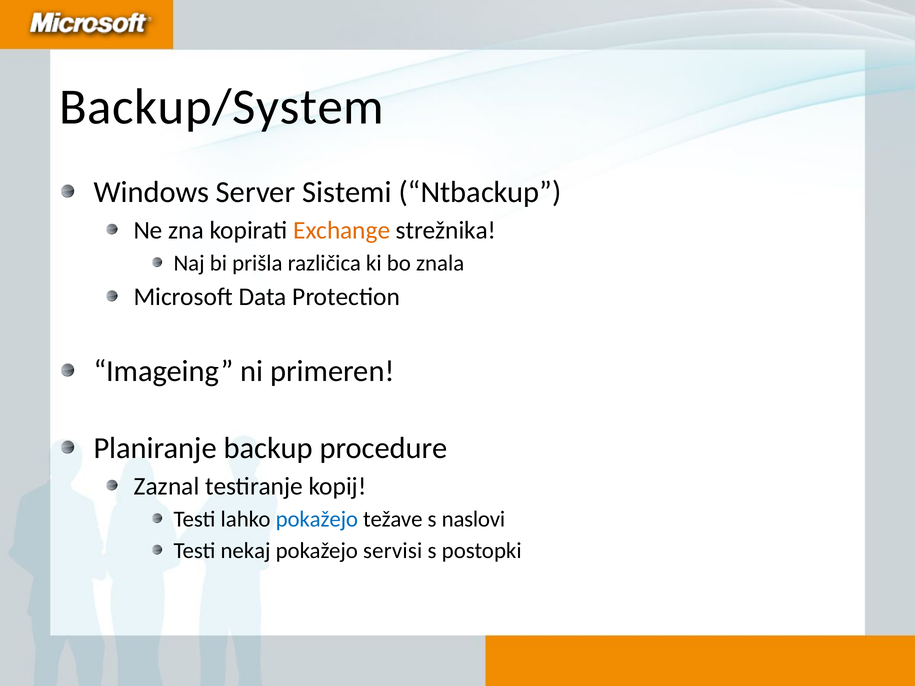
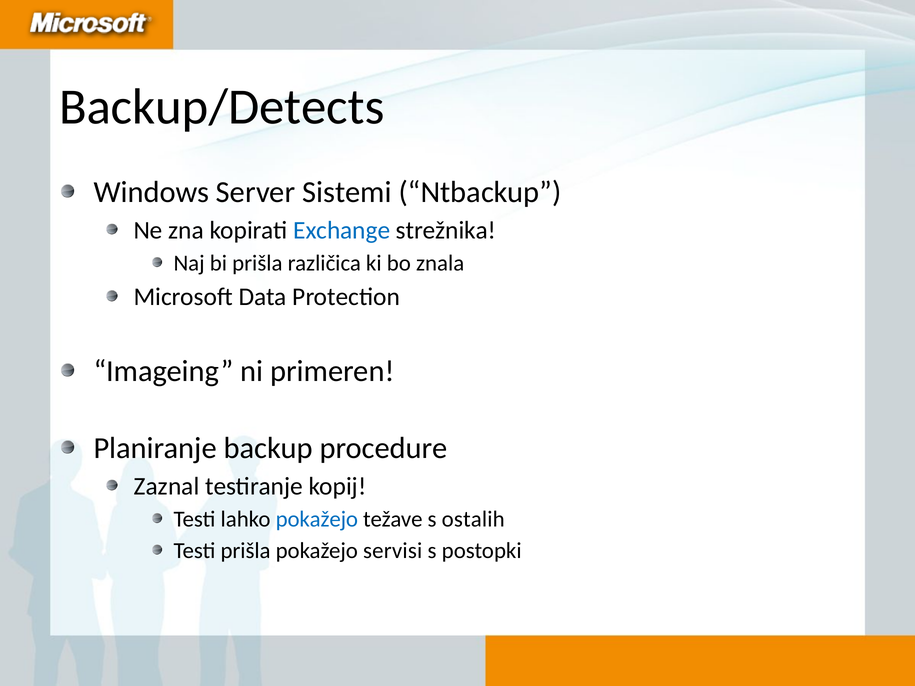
Backup/System: Backup/System -> Backup/Detects (222, 107)
Exchange colour: orange -> blue (342, 230)
naslovi: naslovi -> ostalih (473, 519)
Testi nekaj: nekaj -> prišla (246, 551)
